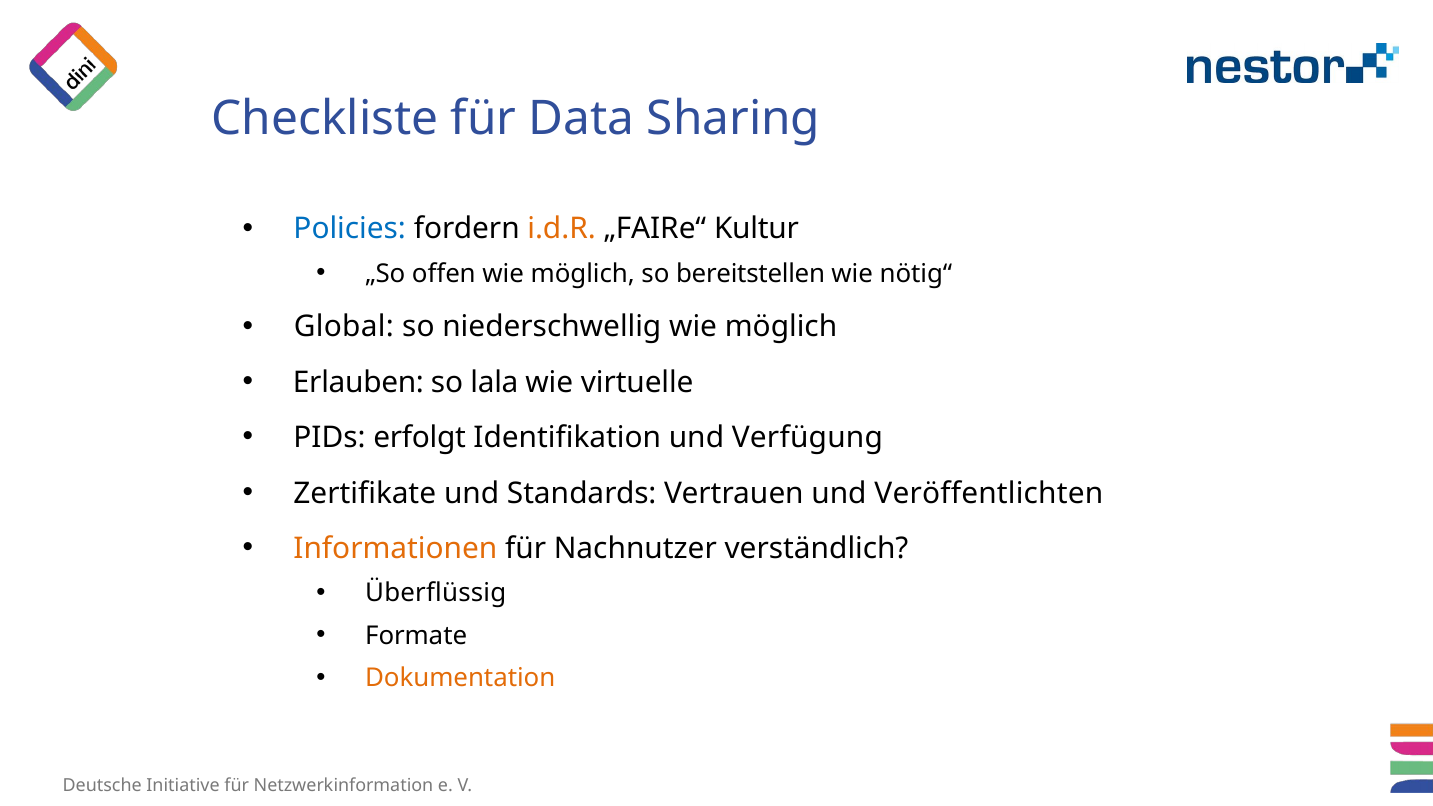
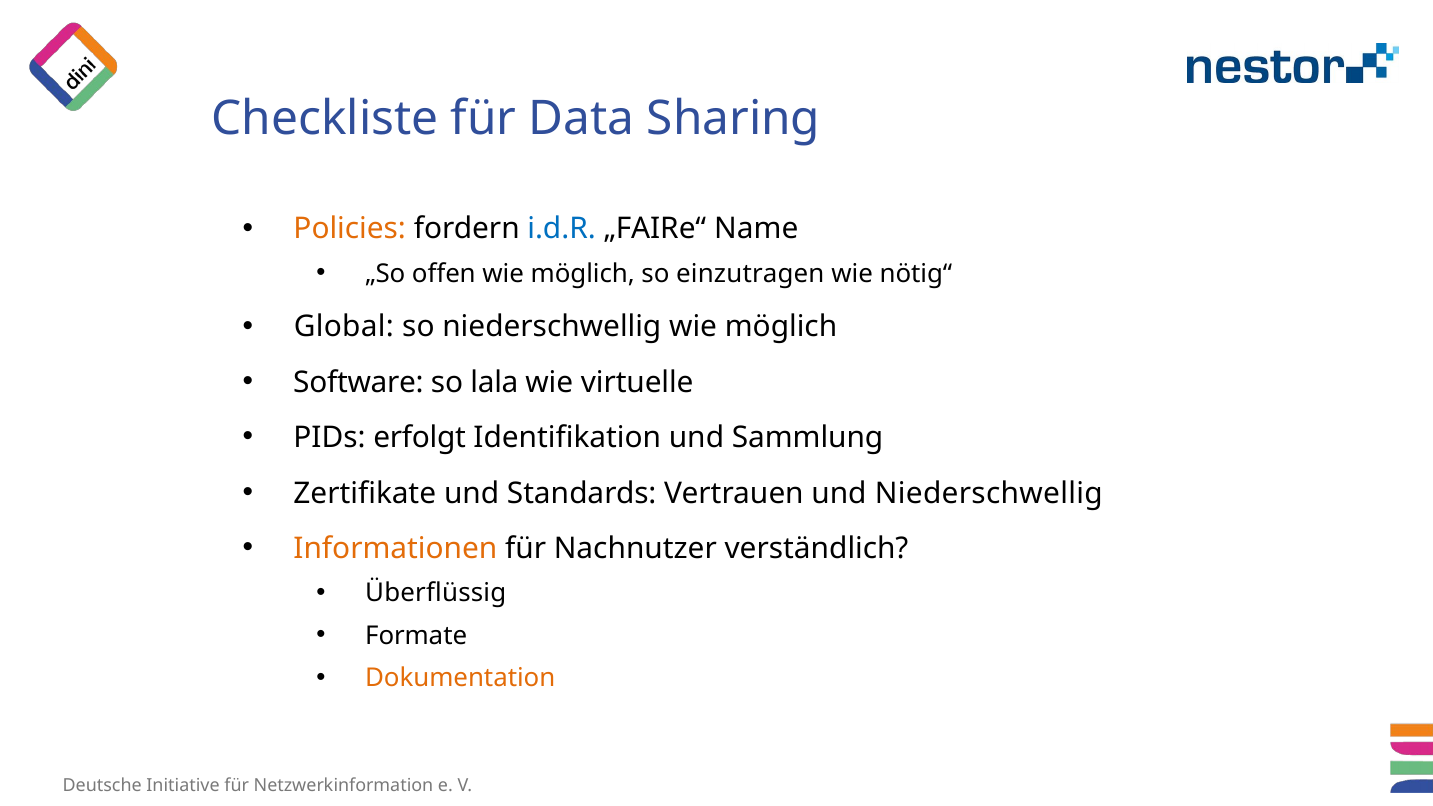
Policies colour: blue -> orange (350, 229)
i.d.R colour: orange -> blue (562, 229)
Kultur: Kultur -> Name (756, 229)
bereitstellen: bereitstellen -> einzutragen (750, 274)
Erlauben: Erlauben -> Software (358, 382)
Verfügung: Verfügung -> Sammlung (808, 438)
und Veröffentlichten: Veröffentlichten -> Niederschwellig (989, 493)
